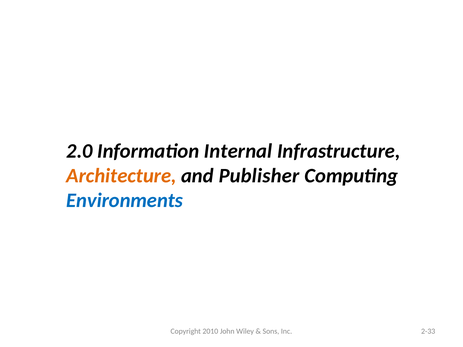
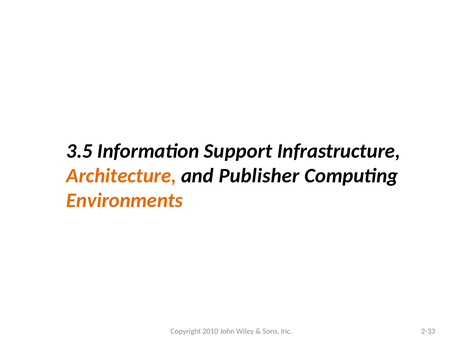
2.0: 2.0 -> 3.5 (79, 151)
Internal: Internal -> Support (238, 151)
Environments colour: blue -> orange (125, 201)
